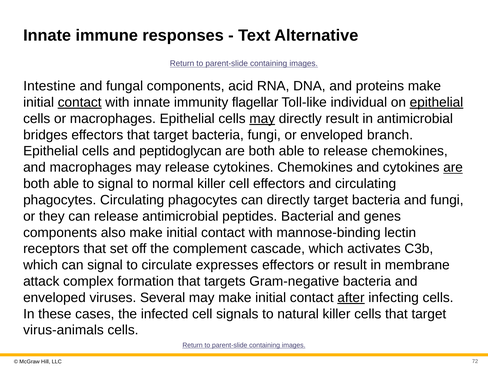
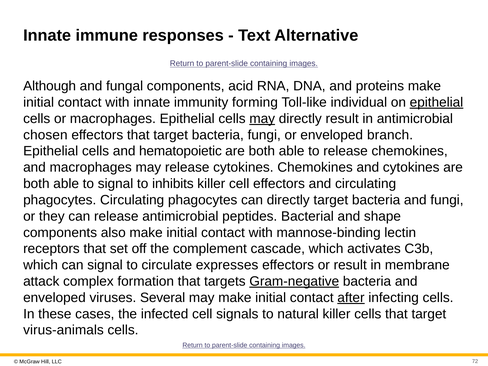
Intestine: Intestine -> Although (50, 86)
contact underline: present -> none (80, 102)
flagellar: flagellar -> forming (255, 102)
bridges: bridges -> chosen (45, 135)
peptidoglycan: peptidoglycan -> hematopoietic (180, 151)
are underline: present -> none (453, 167)
normal: normal -> inhibits (173, 184)
genes: genes -> shape (382, 216)
Gram-negative underline: none -> present (294, 281)
